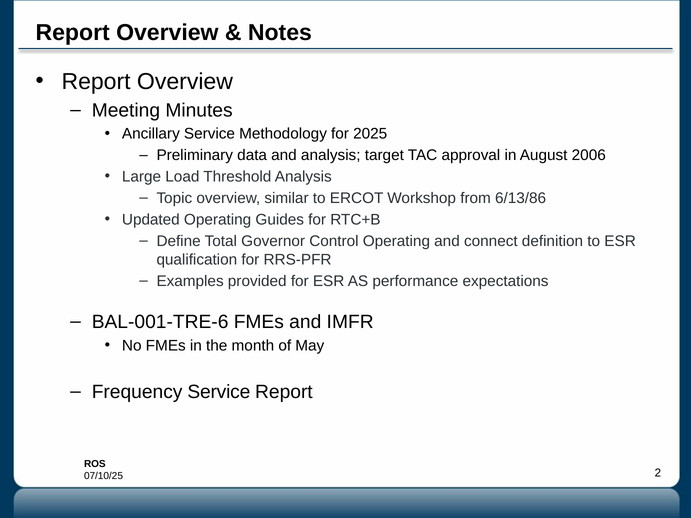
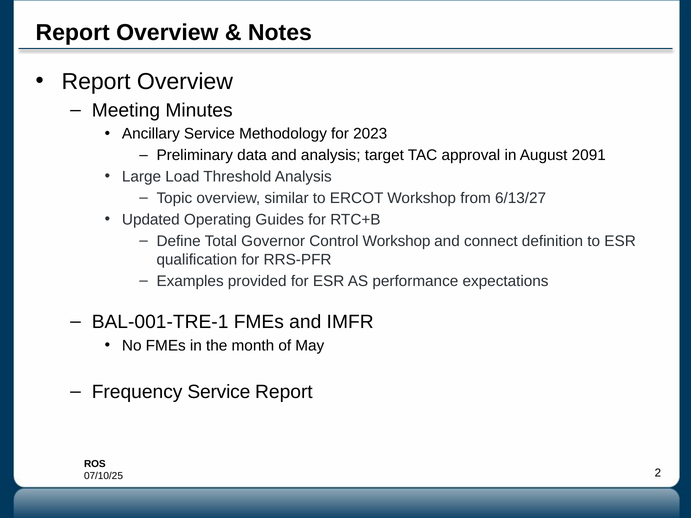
2025: 2025 -> 2023 (370, 134)
2006: 2006 -> 2091 (589, 155)
6/13/86: 6/13/86 -> 6/13/27 (521, 198)
Control Operating: Operating -> Workshop (396, 241)
BAL-001-TRE-6: BAL-001-TRE-6 -> BAL-001-TRE-1 (160, 322)
